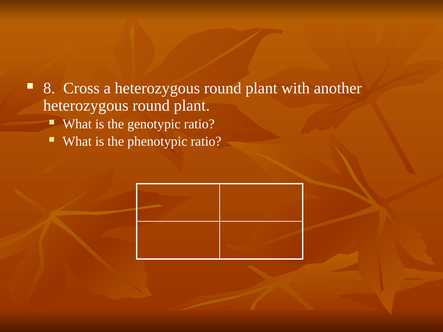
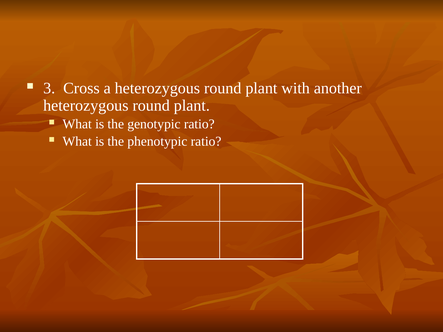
8: 8 -> 3 (49, 88)
